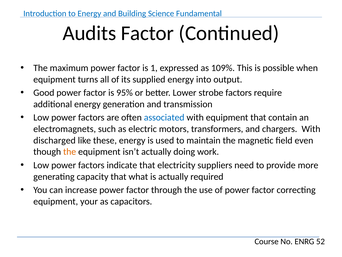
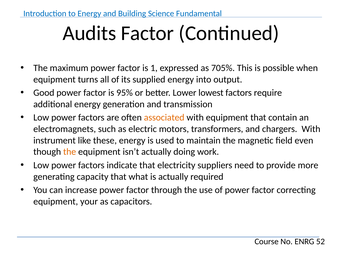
109%: 109% -> 705% (223, 68)
strobe: strobe -> lowest (211, 93)
associated colour: blue -> orange (164, 117)
discharged: discharged -> instrument (55, 140)
